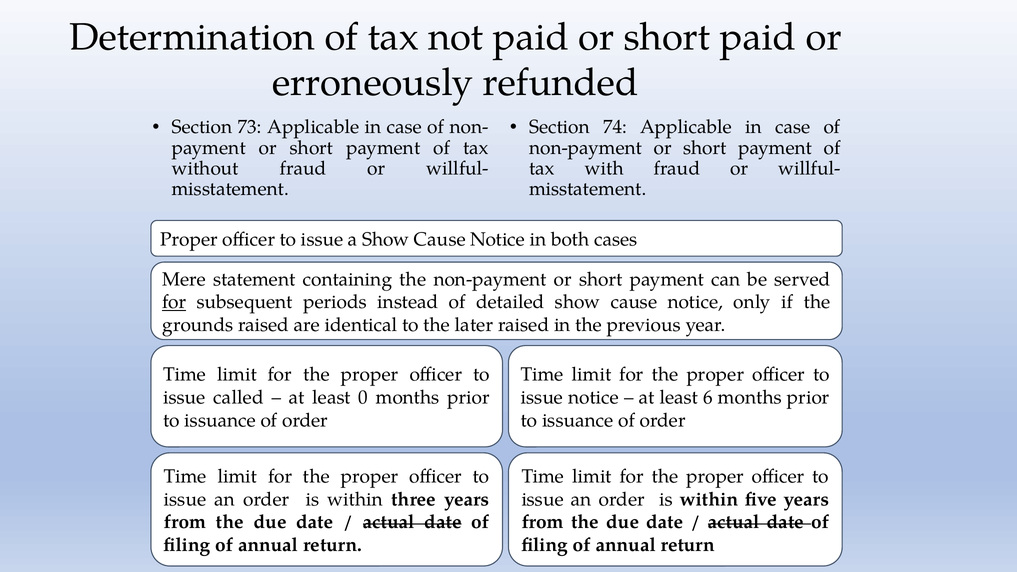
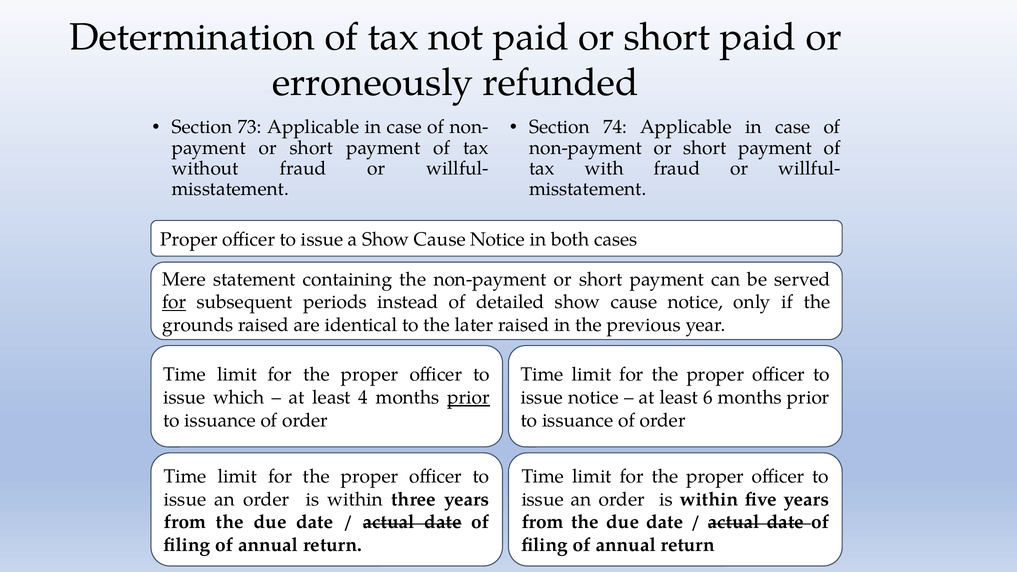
called: called -> which (239, 398)
0: 0 -> 4 (363, 398)
prior underline: none -> present (469, 398)
